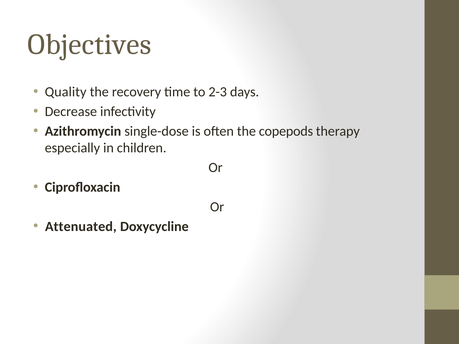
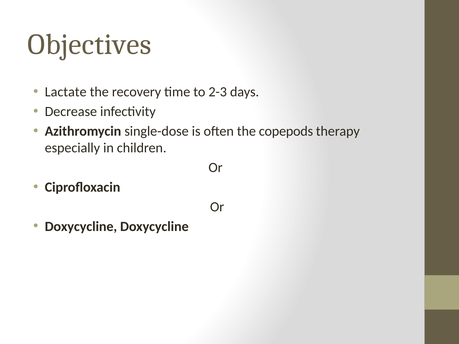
Quality: Quality -> Lactate (66, 92)
Attenuated: Attenuated -> Doxycycline (81, 227)
